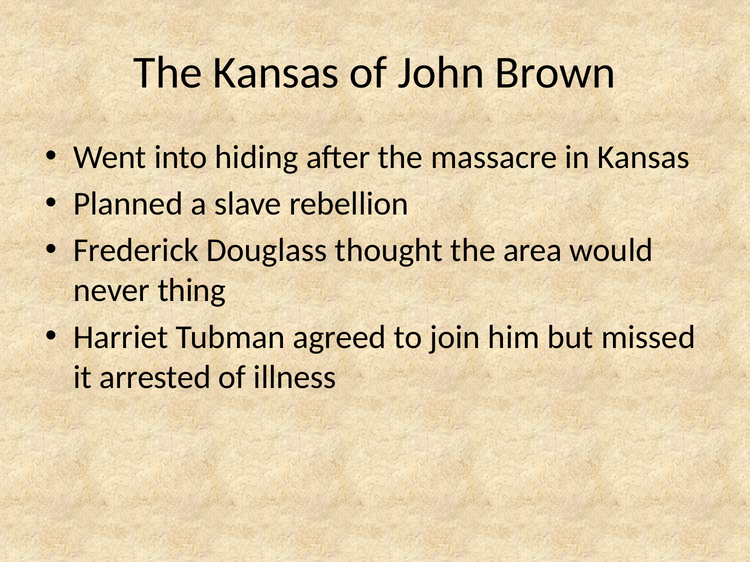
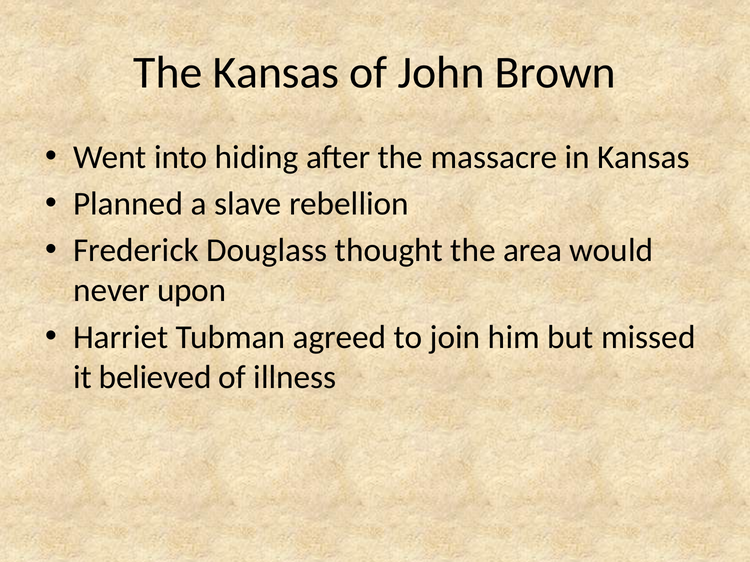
thing: thing -> upon (192, 291)
arrested: arrested -> believed (155, 377)
